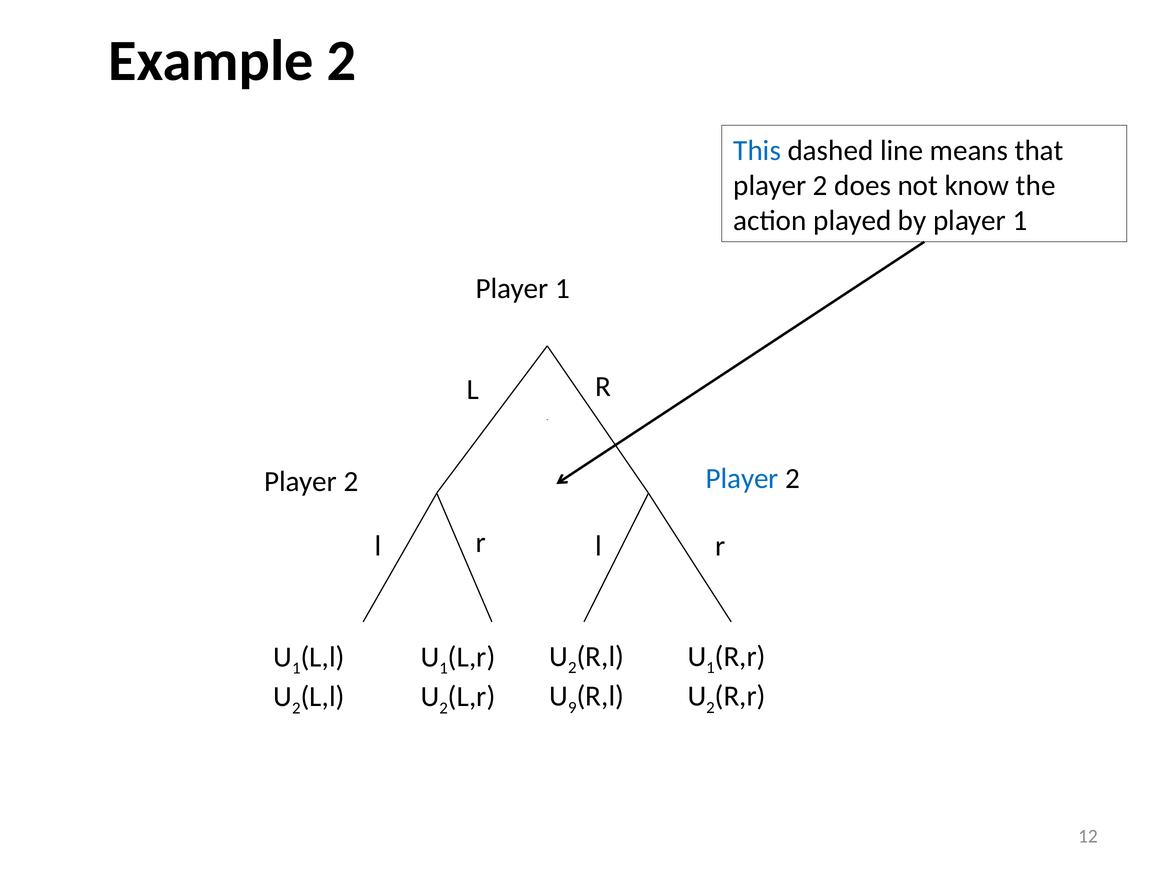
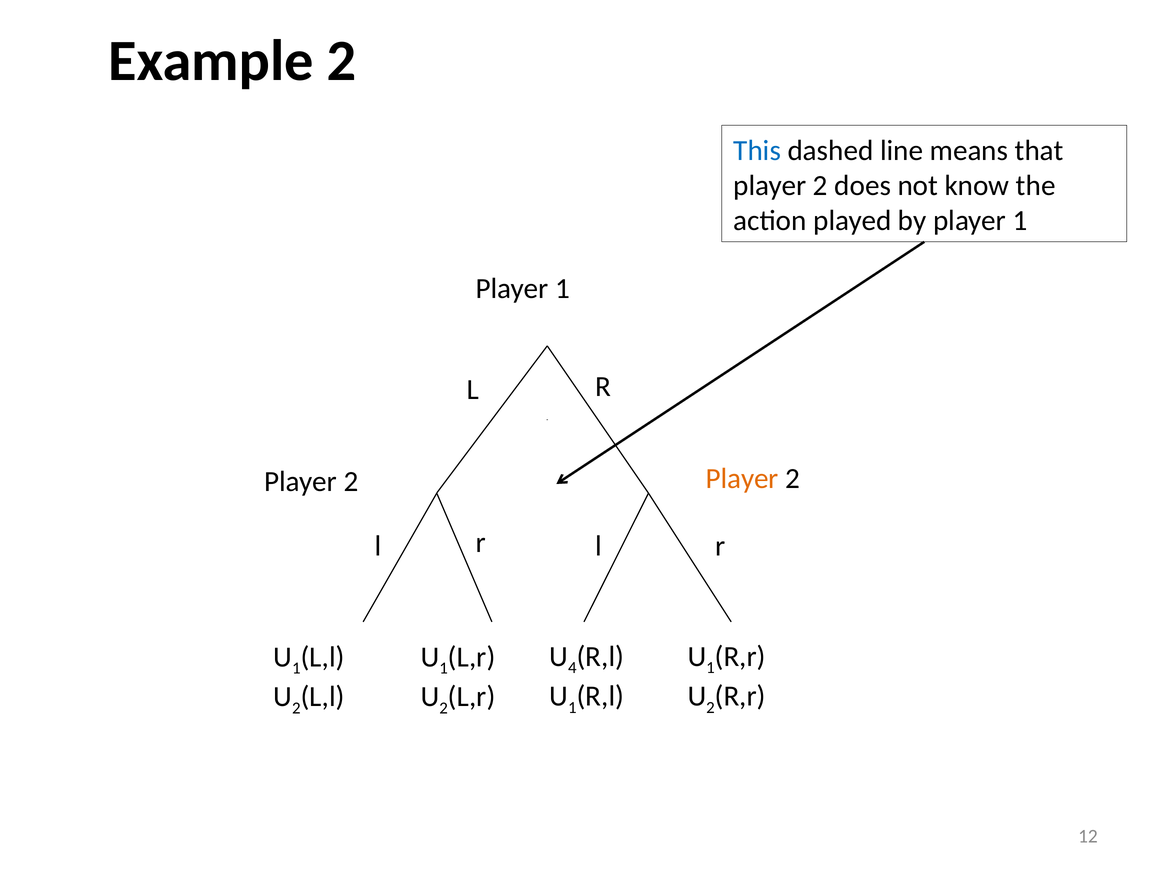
Player colour: blue -> orange (742, 478)
2: 2 -> 4 (572, 668)
9: 9 -> 1 (572, 708)
